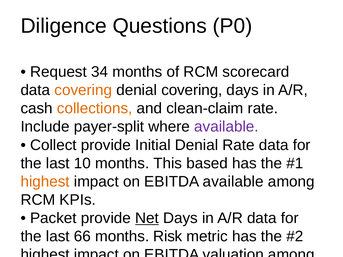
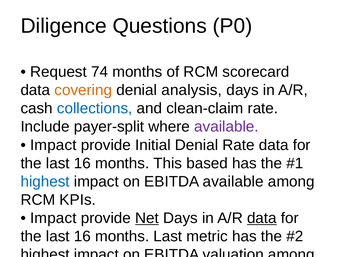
34: 34 -> 74 (100, 72)
denial covering: covering -> analysis (192, 90)
collections colour: orange -> blue (95, 109)
Collect: Collect -> Impact (53, 145)
10: 10 -> 16 (82, 163)
highest colour: orange -> blue (45, 182)
Packet: Packet -> Impact (53, 218)
data underline: none -> present (262, 218)
66: 66 -> 16 (82, 237)
months Risk: Risk -> Last (168, 237)
